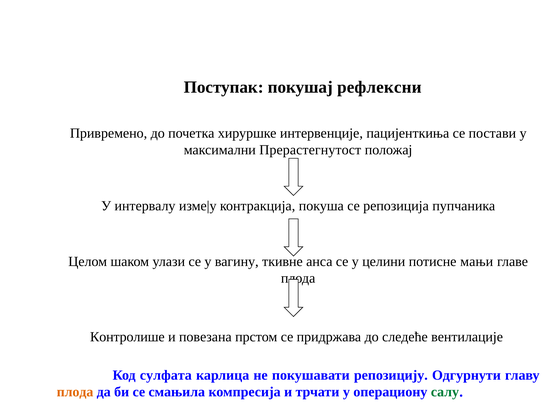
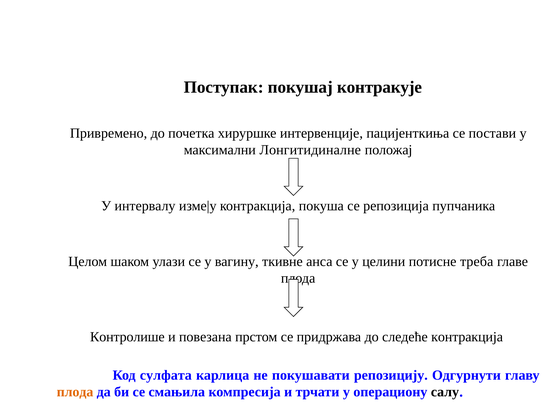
рефлексни: рефлексни -> контракује (379, 87)
Прерастегнутост: Прерастегнутост -> Лонгитидиналне (310, 150)
мањи: мањи -> треба (477, 262)
следеће вентилације: вентилације -> контракција (467, 337)
салу colour: green -> black (445, 392)
